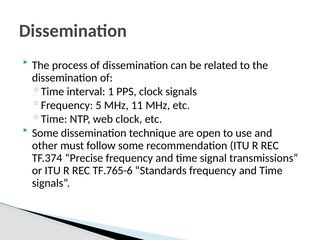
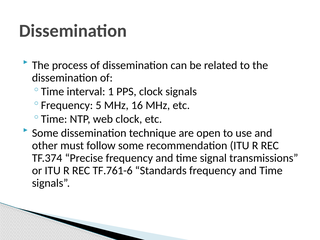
11: 11 -> 16 (137, 105)
TF.765-6: TF.765-6 -> TF.761-6 (113, 171)
